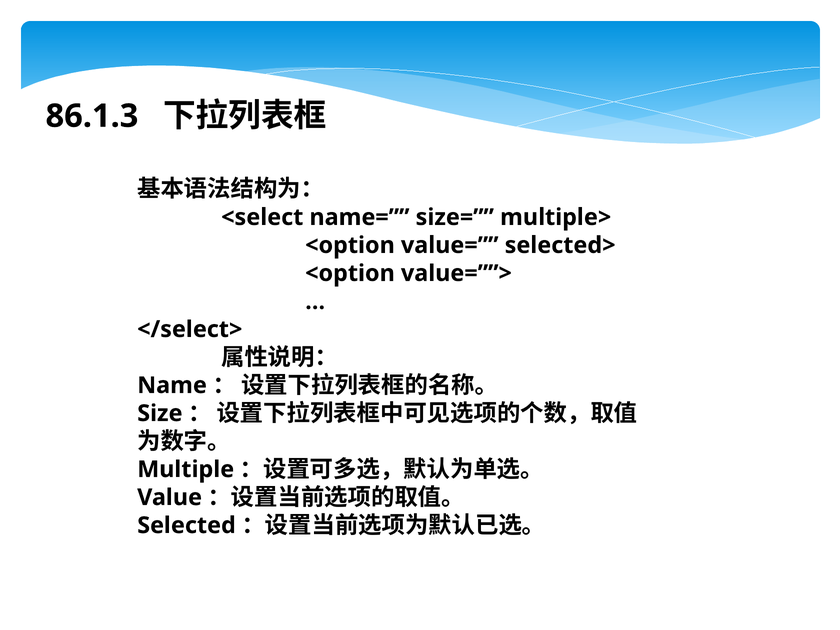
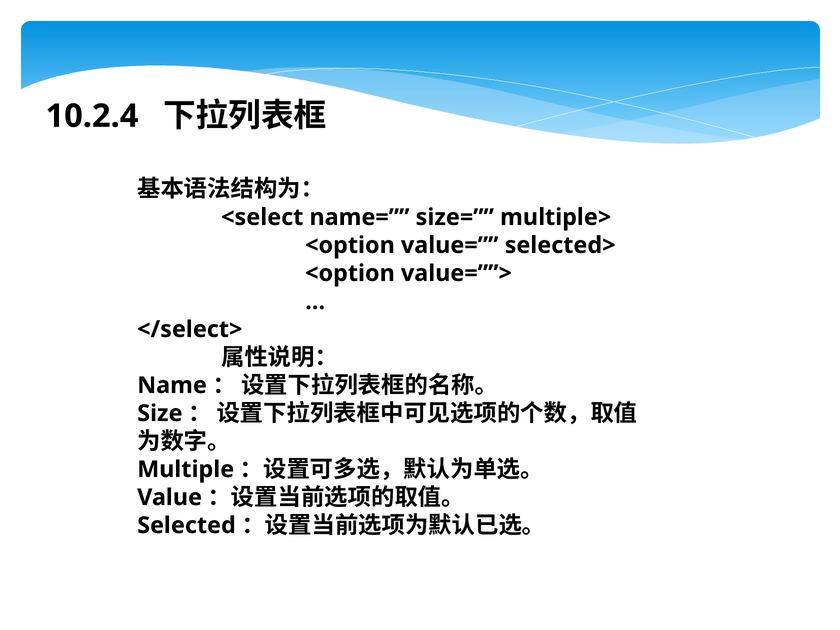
86.1.3: 86.1.3 -> 10.2.4 (92, 116)
